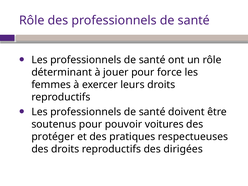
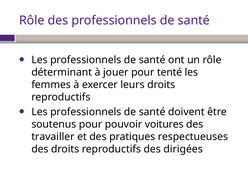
force: force -> tenté (170, 72)
protéger: protéger -> travailler (53, 137)
